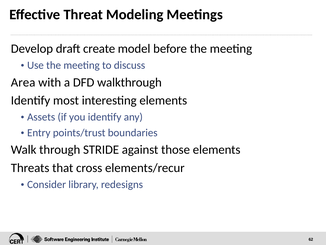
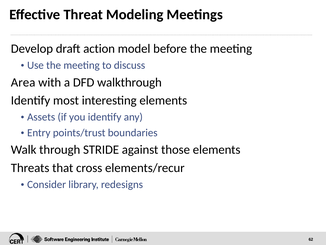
create: create -> action (99, 49)
